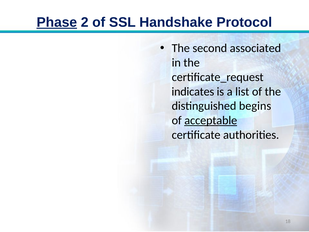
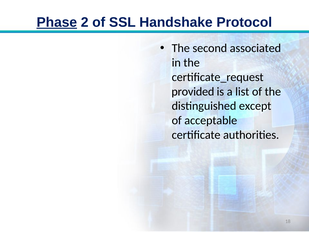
indicates: indicates -> provided (193, 91)
begins: begins -> except (255, 106)
acceptable underline: present -> none (211, 120)
